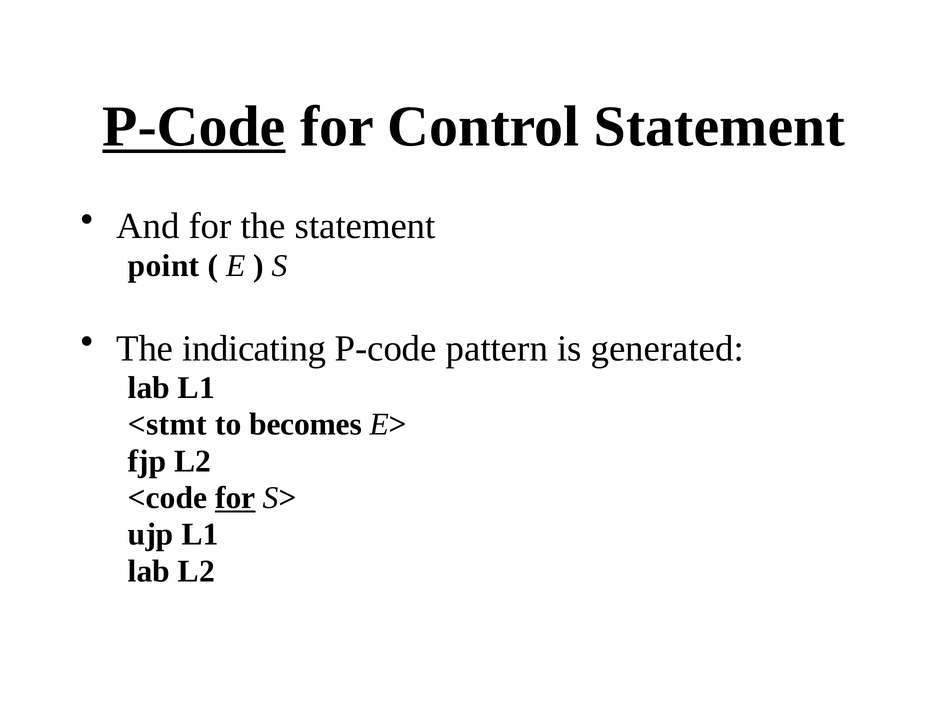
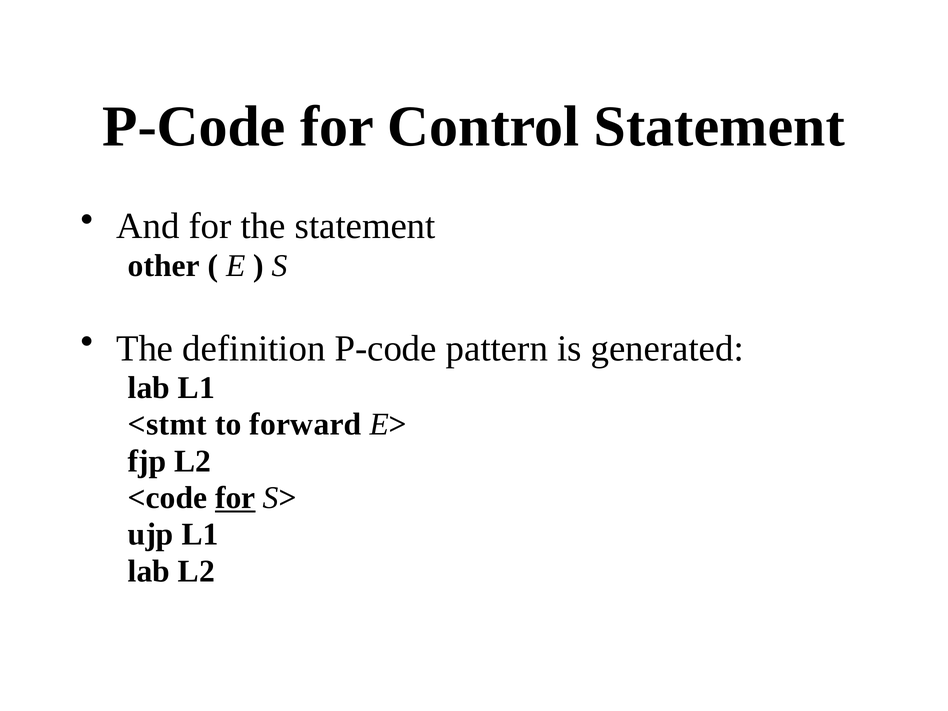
P-Code underline: present -> none (194, 126)
point: point -> other (164, 266)
indicating: indicating -> definition (254, 349)
becomes: becomes -> forward (305, 425)
